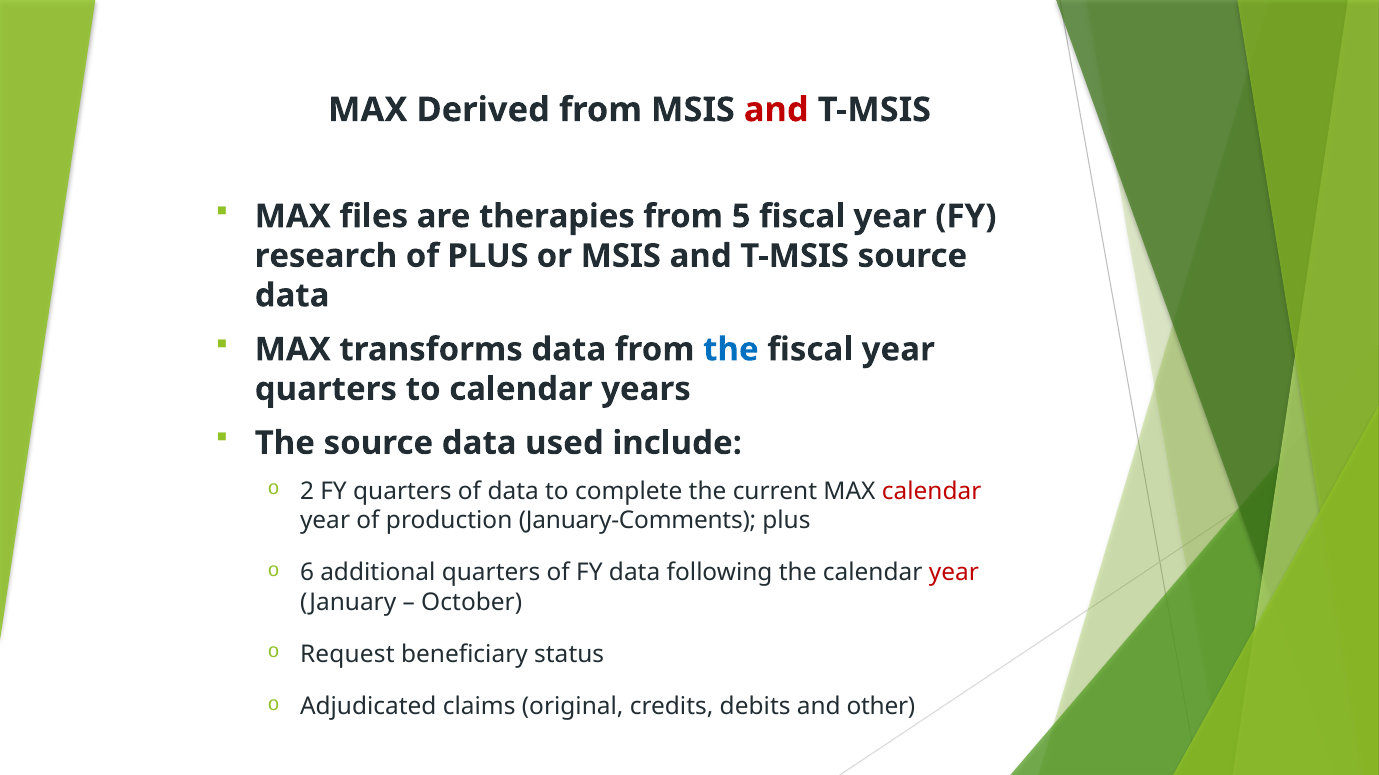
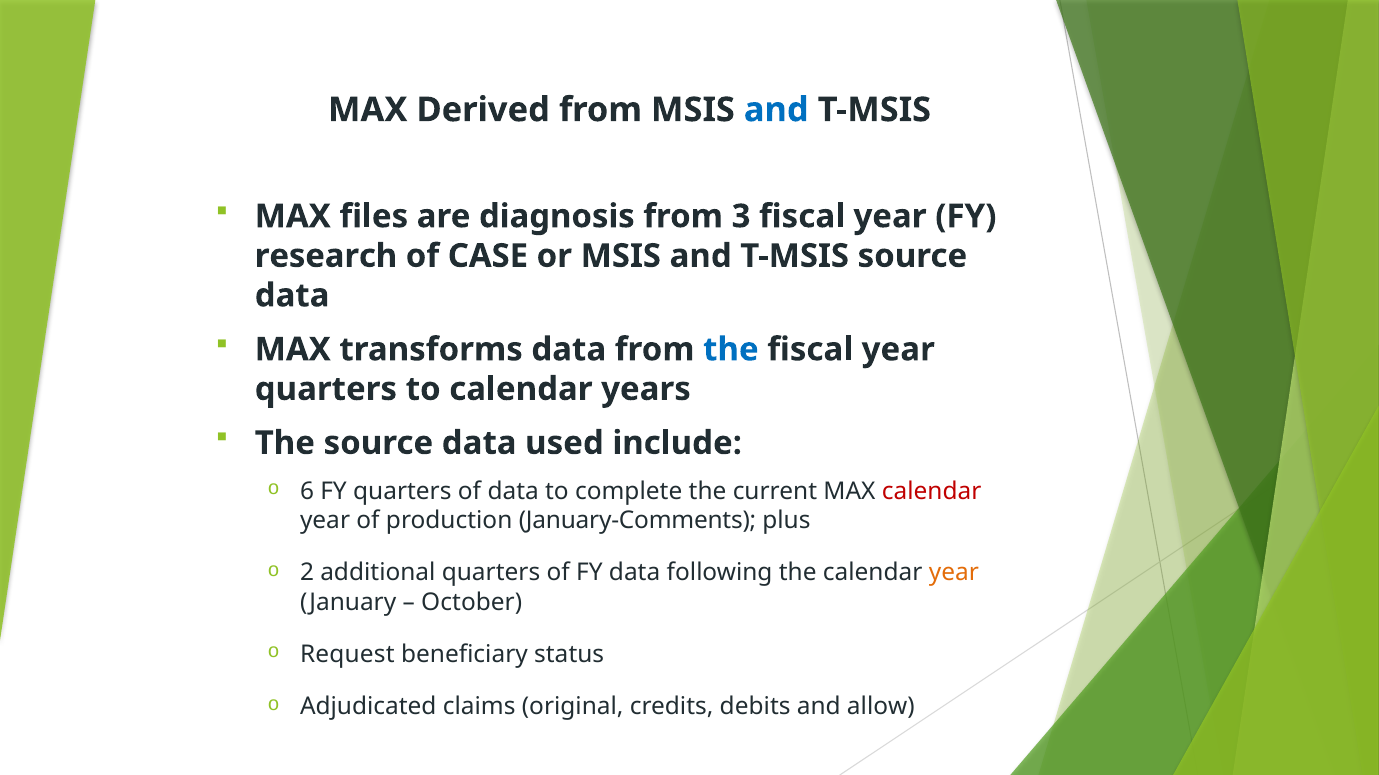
and colour: red -> blue (776, 110)
therapies: therapies -> diagnosis (557, 217)
5: 5 -> 3 (741, 217)
of PLUS: PLUS -> CASE (488, 256)
2: 2 -> 6 (307, 492)
6: 6 -> 2 (307, 573)
year colour: red -> orange (954, 573)
other: other -> allow (881, 707)
